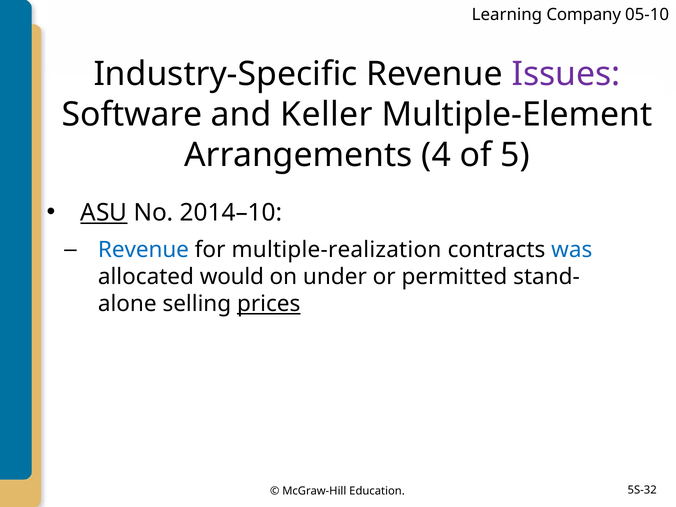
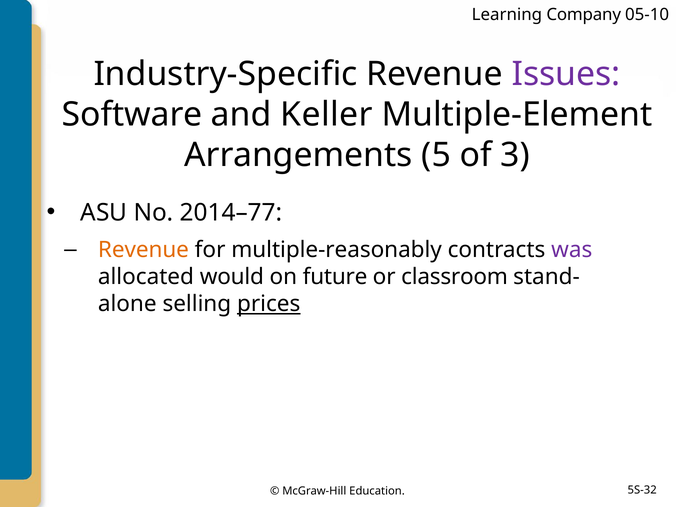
4: 4 -> 5 (436, 155)
5: 5 -> 3 (515, 155)
ASU underline: present -> none (104, 213)
2014–10: 2014–10 -> 2014–77 (231, 213)
Revenue colour: blue -> orange (143, 250)
multiple-realization: multiple-realization -> multiple-reasonably (337, 250)
was colour: blue -> purple (572, 250)
under: under -> future (335, 277)
permitted: permitted -> classroom (455, 277)
